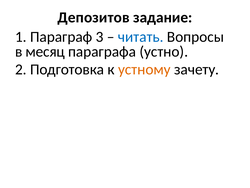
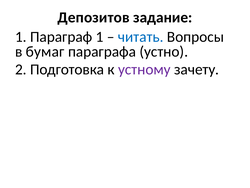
Параграф 3: 3 -> 1 (100, 37)
месяц: месяц -> бумаг (45, 51)
устному colour: orange -> purple (144, 69)
